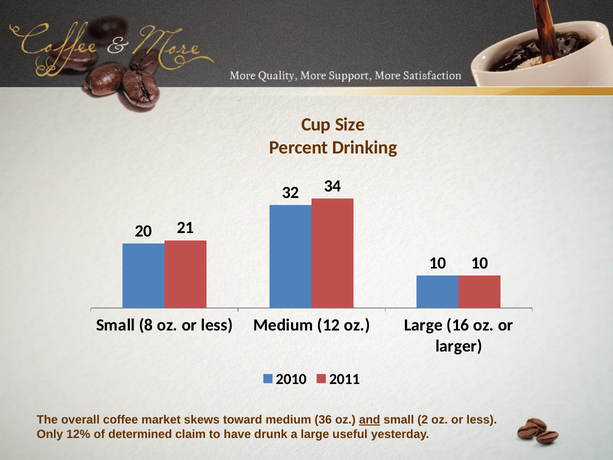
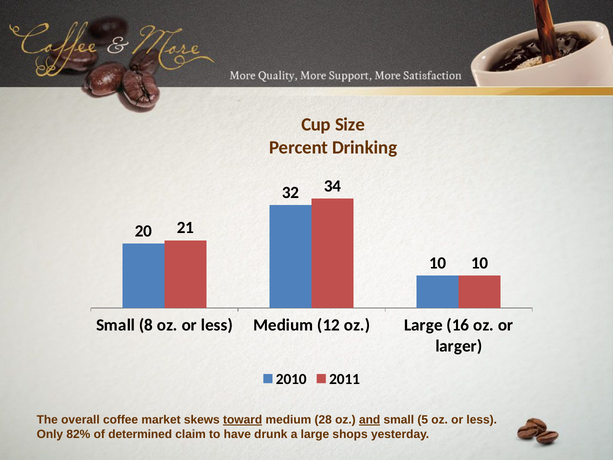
toward underline: none -> present (243, 420)
36: 36 -> 28 (323, 420)
2: 2 -> 5 (423, 420)
12%: 12% -> 82% (78, 434)
useful: useful -> shops (350, 434)
